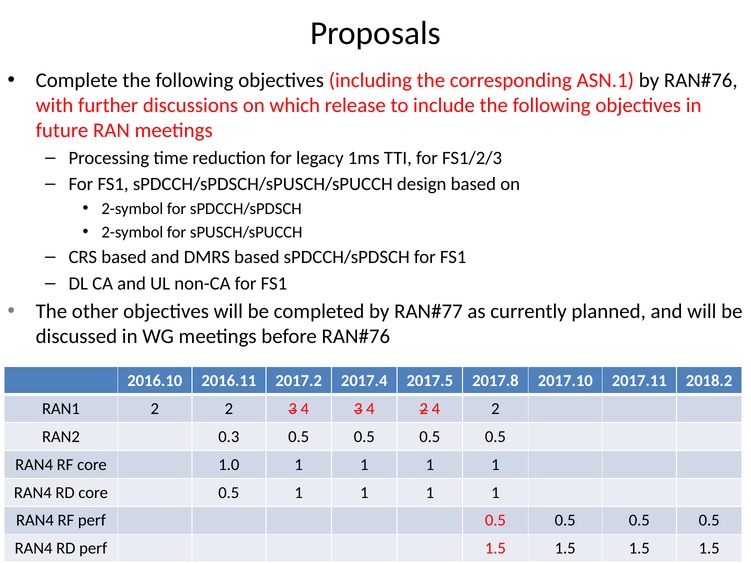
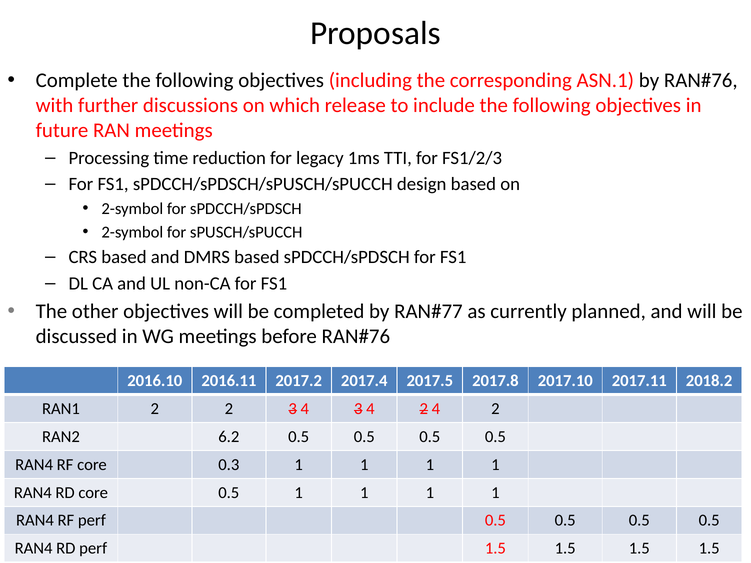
0.3: 0.3 -> 6.2 (229, 437)
1.0: 1.0 -> 0.3 (229, 465)
